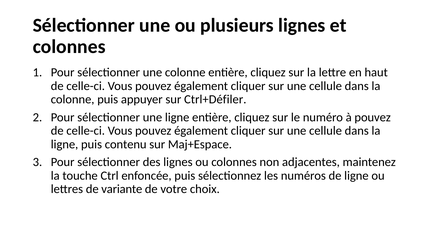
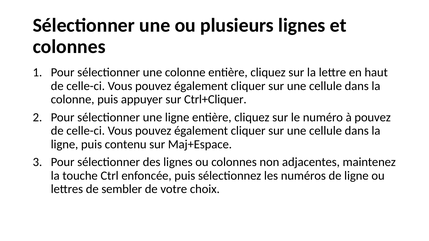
Ctrl+Défiler: Ctrl+Défiler -> Ctrl+Cliquer (215, 99)
variante: variante -> sembler (122, 189)
